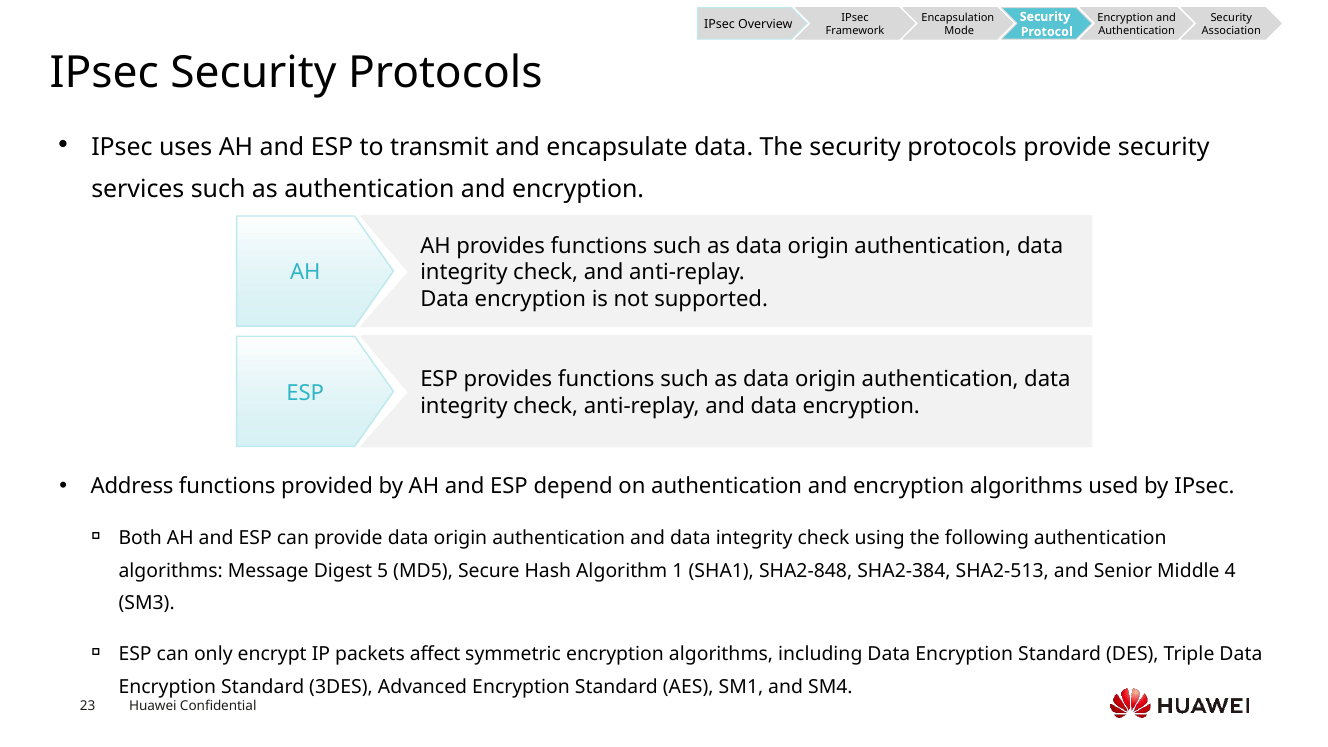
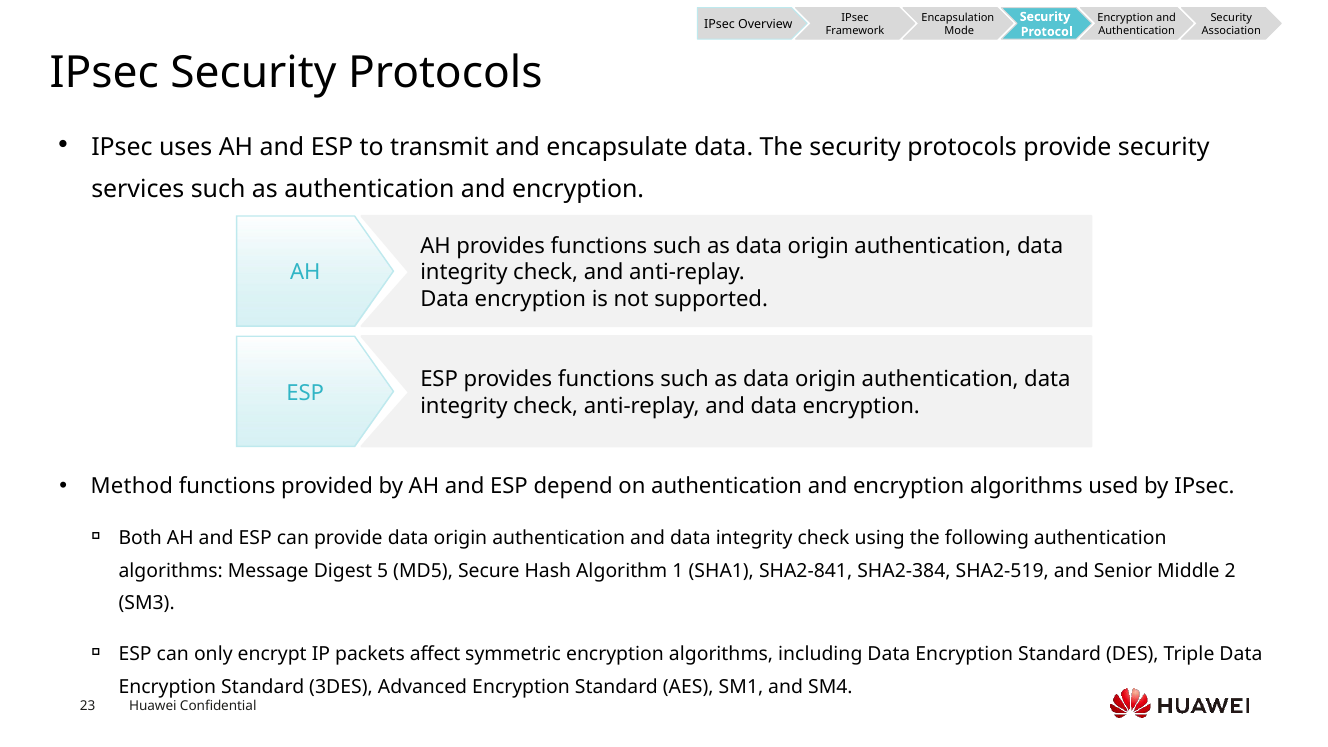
Address: Address -> Method (132, 486)
SHA2-848: SHA2-848 -> SHA2-841 (806, 571)
SHA2-513: SHA2-513 -> SHA2-519 (1002, 571)
4: 4 -> 2 (1230, 571)
